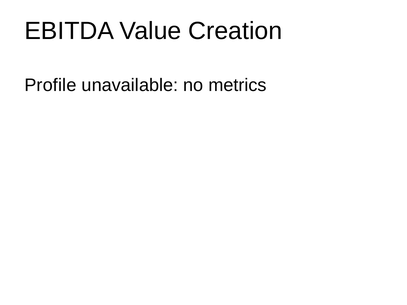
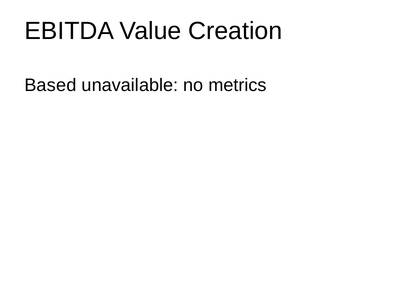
Profile: Profile -> Based (50, 85)
